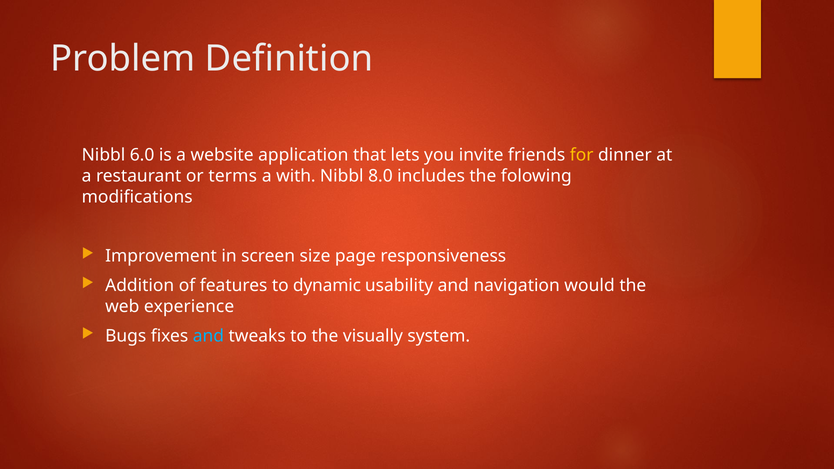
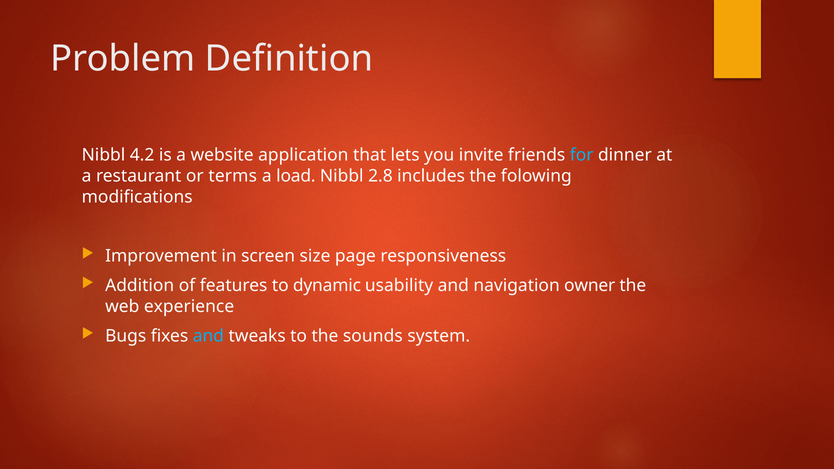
6.0: 6.0 -> 4.2 (142, 155)
for colour: yellow -> light blue (582, 155)
with: with -> load (296, 176)
8.0: 8.0 -> 2.8 (380, 176)
would: would -> owner (590, 286)
visually: visually -> sounds (373, 336)
